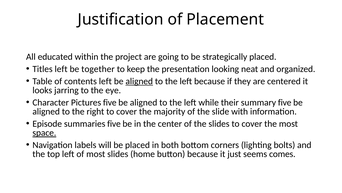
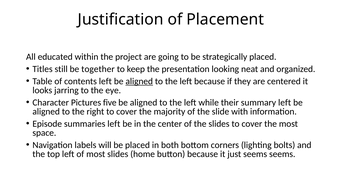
Titles left: left -> still (61, 69)
summary five: five -> left (285, 102)
summaries five: five -> left (114, 123)
space underline: present -> none (44, 132)
seems comes: comes -> seems (282, 154)
